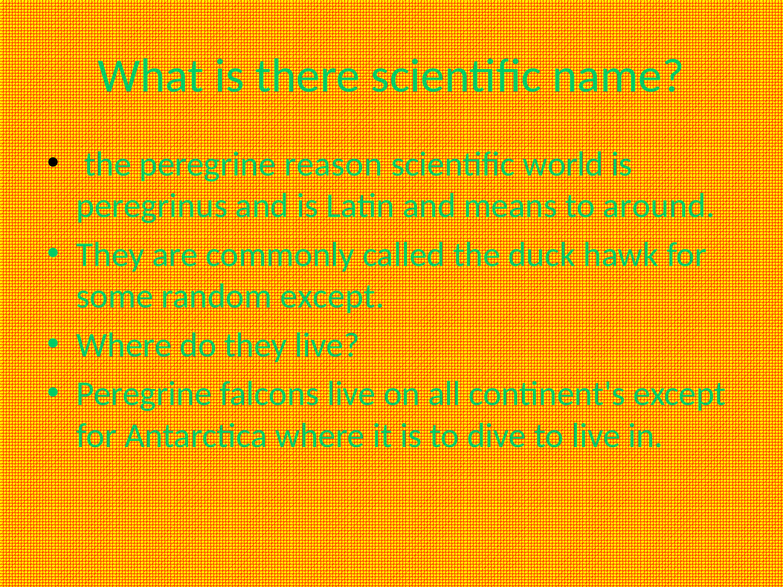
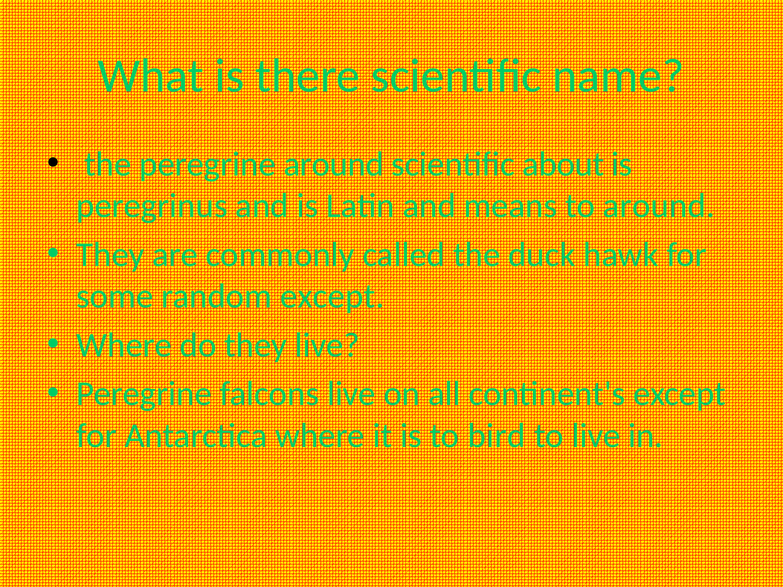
peregrine reason: reason -> around (334, 164)
world: world -> about (563, 164)
dive: dive -> bird (496, 436)
